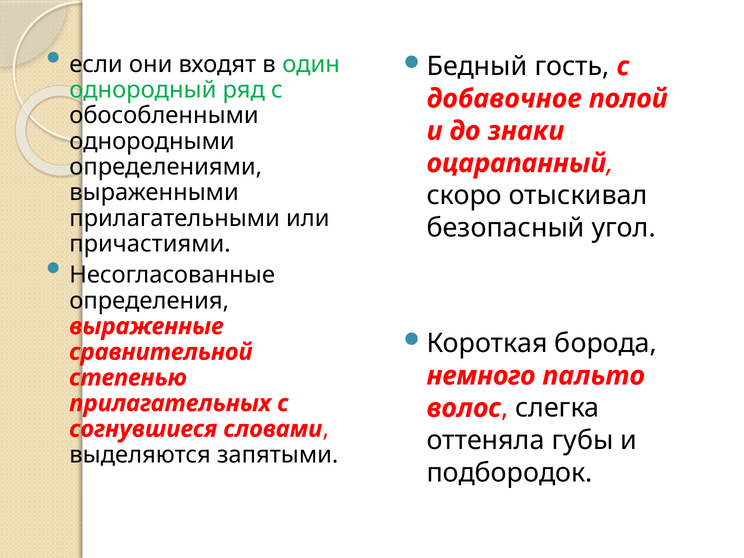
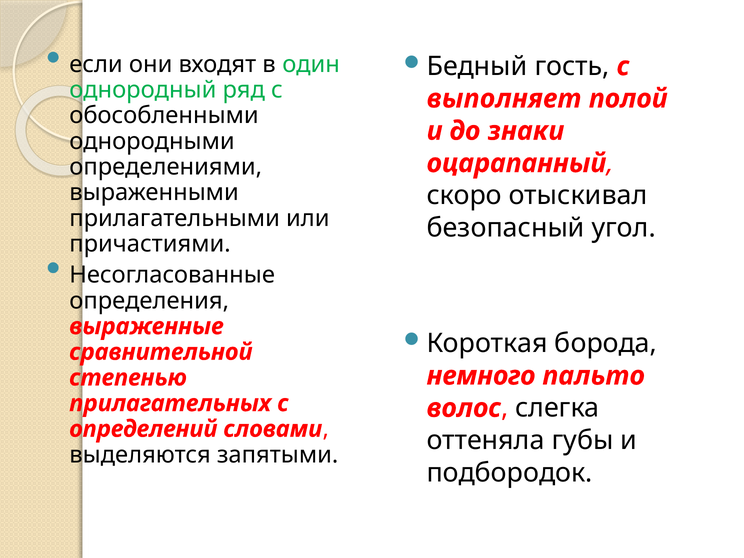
добавочное: добавочное -> выполняет (504, 99)
согнувшиеся: согнувшиеся -> определений (143, 429)
